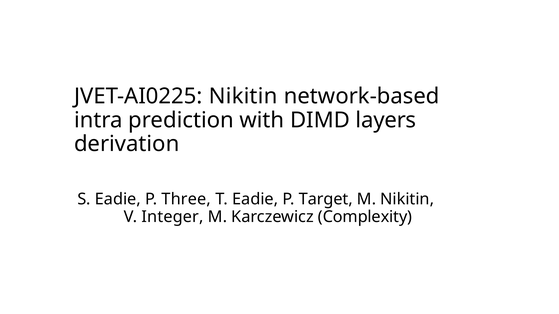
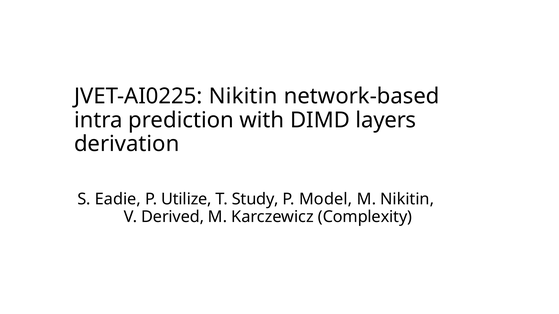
Three: Three -> Utilize (186, 199)
T Eadie: Eadie -> Study (255, 199)
Target: Target -> Model (326, 199)
Integer: Integer -> Derived (173, 217)
